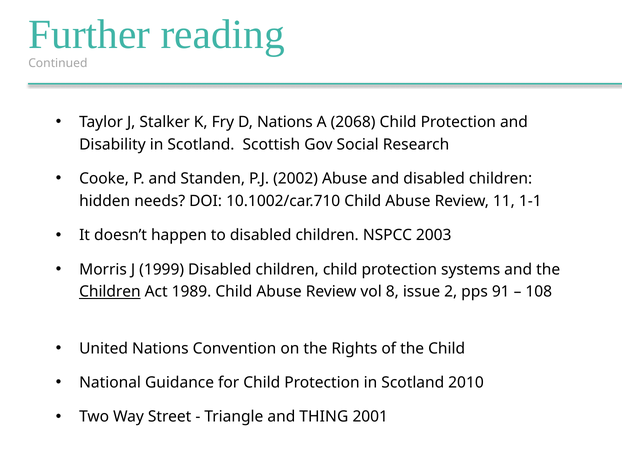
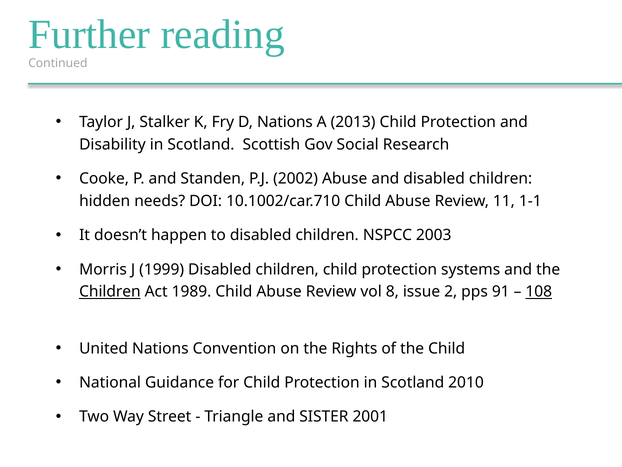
2068: 2068 -> 2013 (353, 122)
108 underline: none -> present (539, 292)
THING: THING -> SISTER (324, 416)
